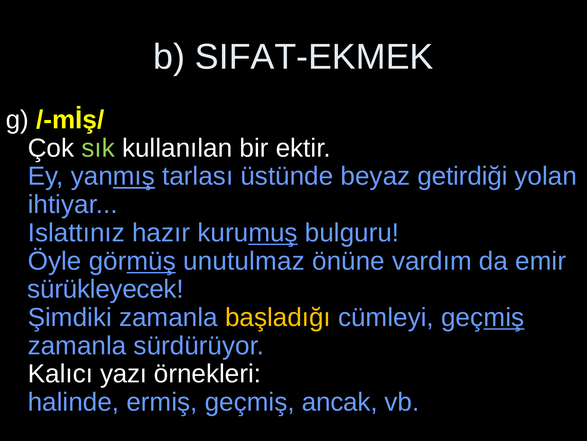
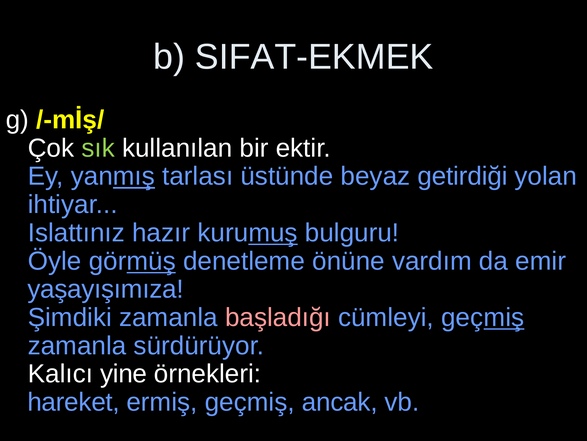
unutulmaz: unutulmaz -> denetleme (244, 261)
sürükleyecek: sürükleyecek -> yaşayışımıza (105, 289)
başladığı colour: yellow -> pink (278, 317)
yazı: yazı -> yine (124, 373)
halinde: halinde -> hareket (74, 402)
